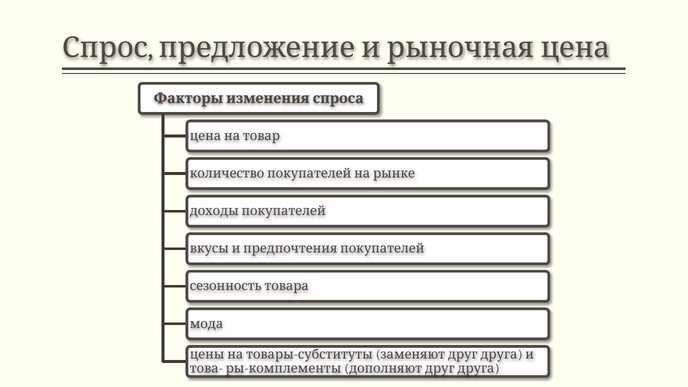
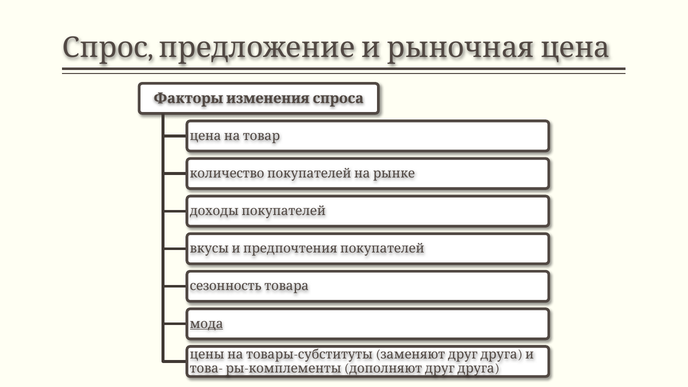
мода underline: none -> present (207, 324)
